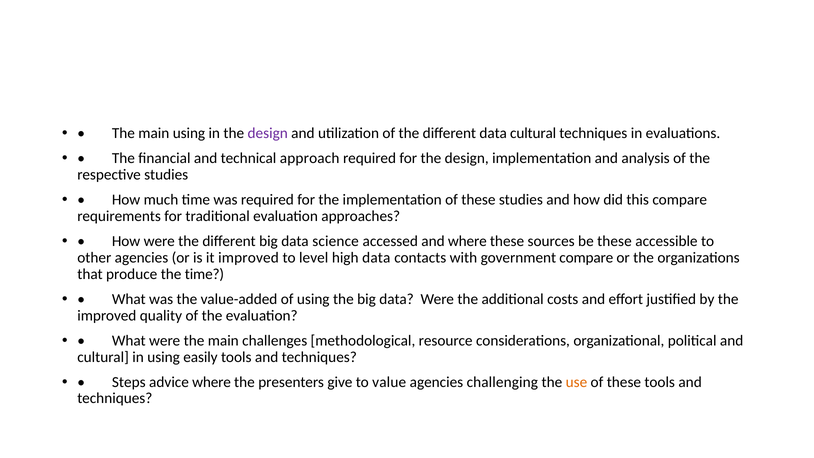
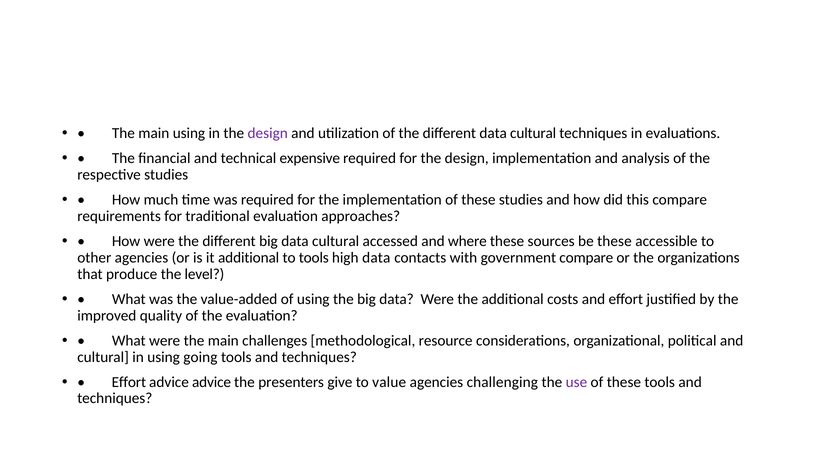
approach: approach -> expensive (310, 158)
big data science: science -> cultural (336, 241)
it improved: improved -> additional (249, 257)
to level: level -> tools (314, 257)
the time: time -> level (204, 274)
easily: easily -> going (200, 357)
Steps: Steps -> Effort (129, 382)
advice where: where -> advice (212, 382)
use colour: orange -> purple (576, 382)
